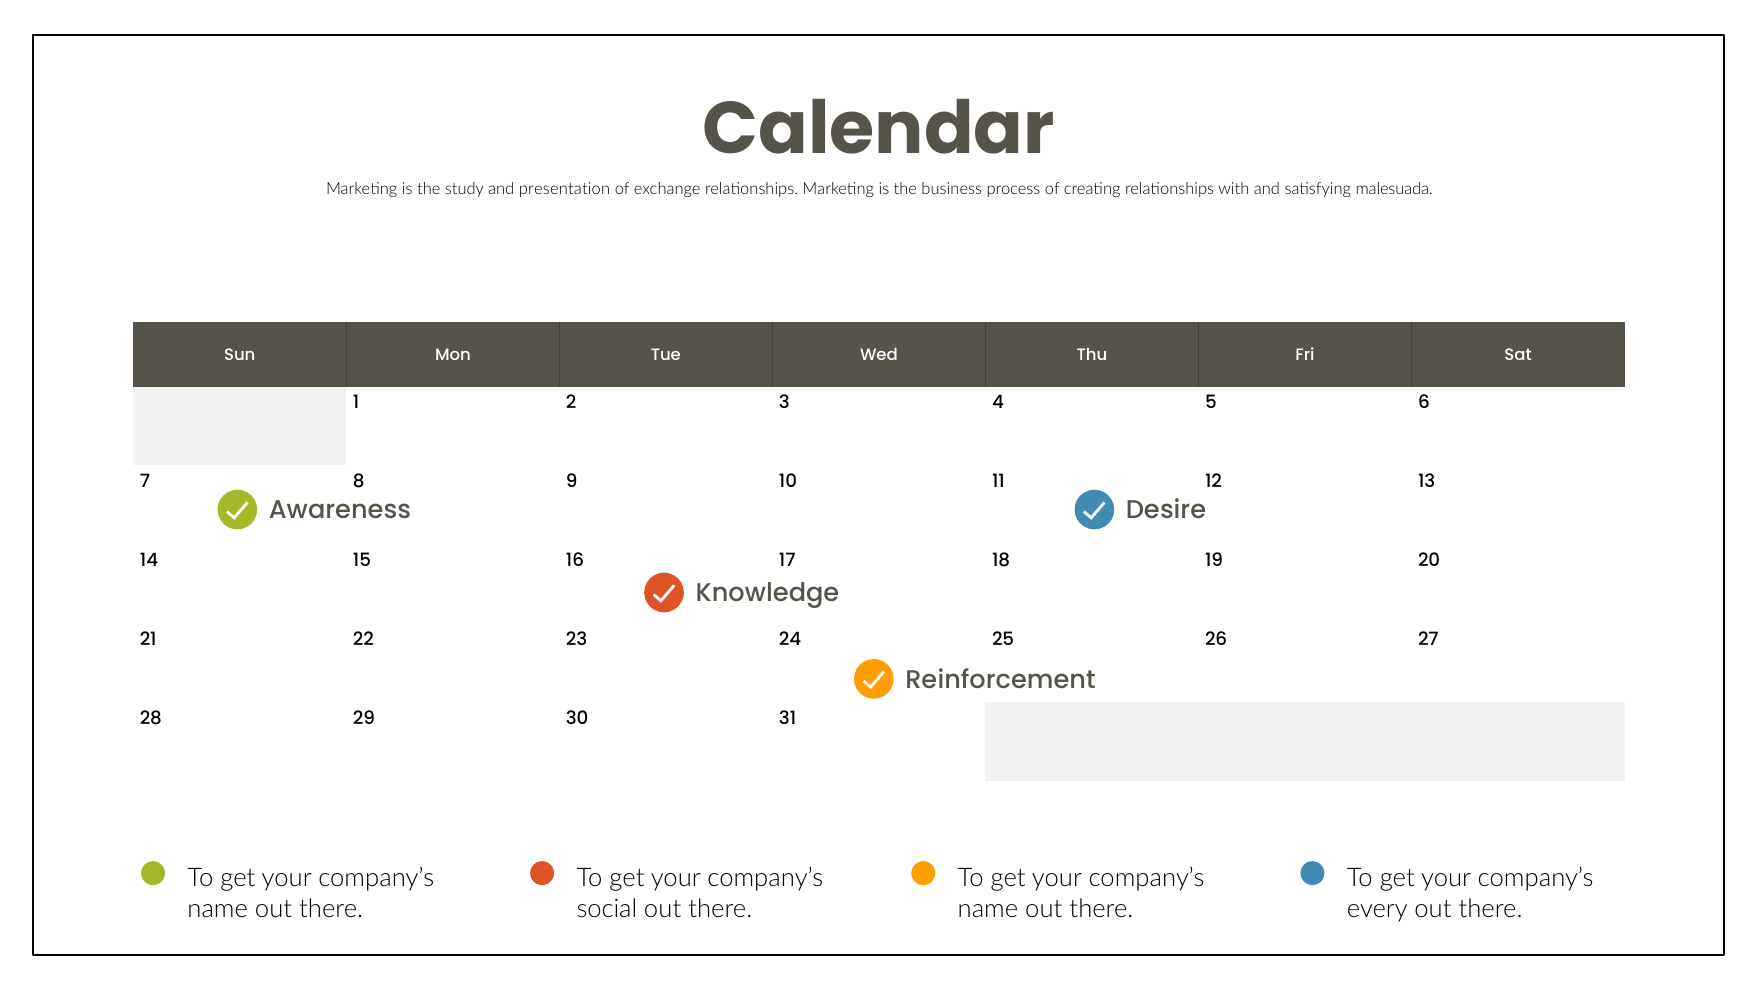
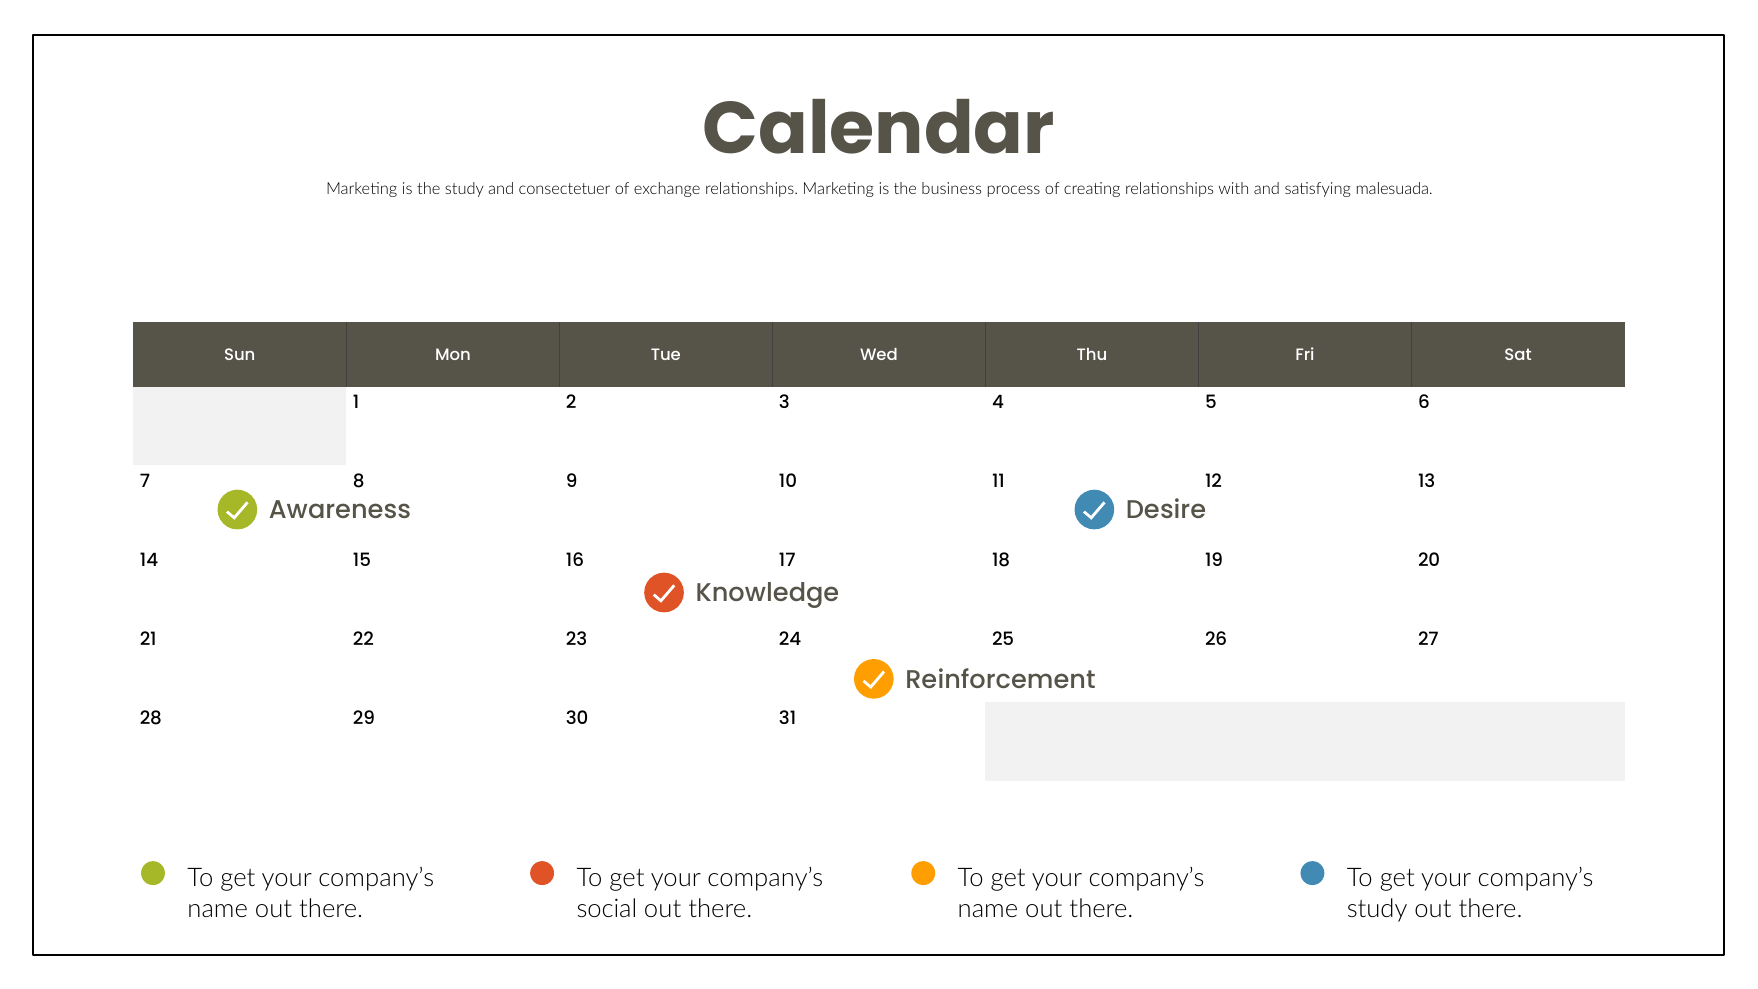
presentation: presentation -> consectetuer (565, 189)
every: every -> study (1377, 909)
